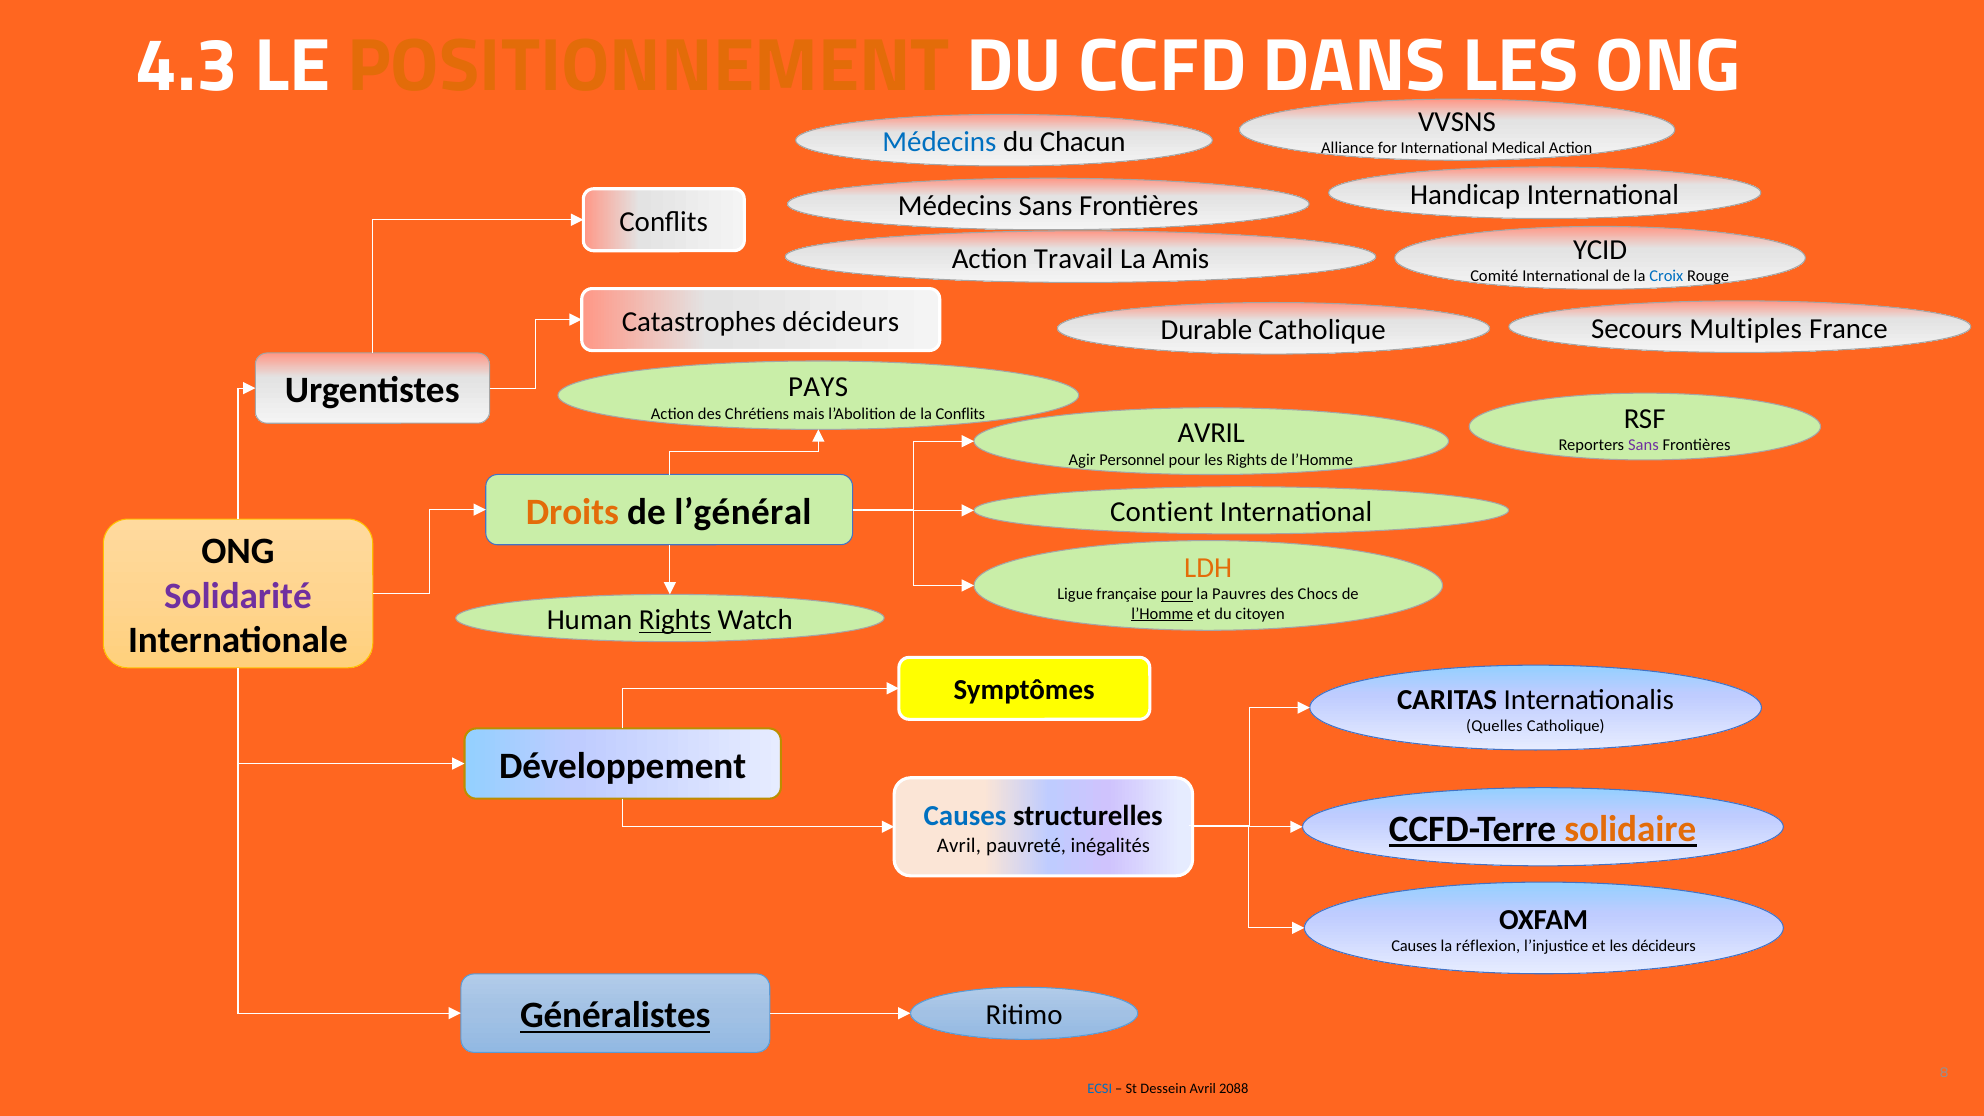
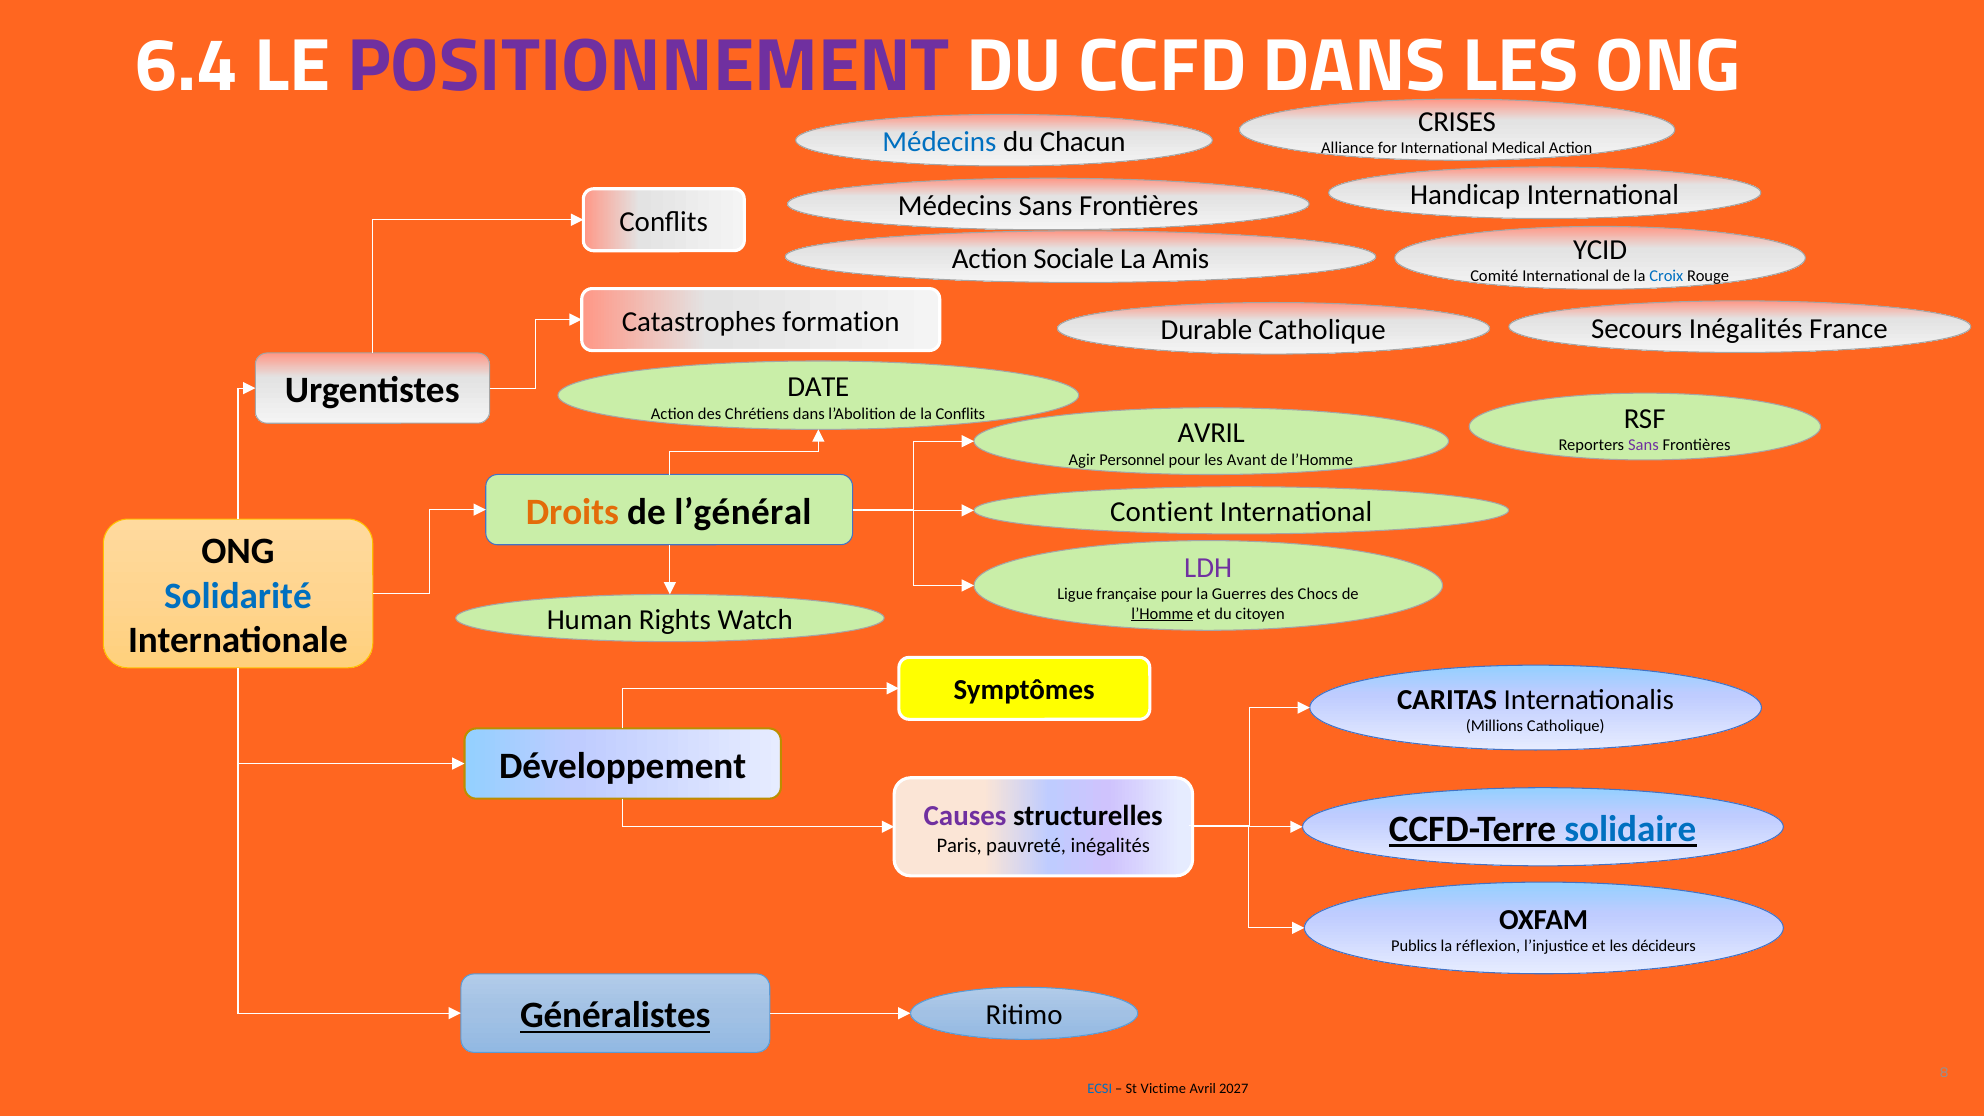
4.3: 4.3 -> 6.4 (187, 65)
POSITIONNEMENT colour: orange -> purple (648, 65)
VVSNS: VVSNS -> CRISES (1457, 122)
Travail: Travail -> Sociale (1074, 259)
Catastrophes décideurs: décideurs -> formation (841, 322)
Secours Multiples: Multiples -> Inégalités (1746, 329)
PAYS: PAYS -> DATE (818, 387)
Chrétiens mais: mais -> dans (809, 414)
les Rights: Rights -> Avant (1247, 460)
LDH colour: orange -> purple (1208, 568)
Solidarité colour: purple -> blue (238, 596)
pour underline: present -> none (1177, 594)
Pauvres: Pauvres -> Guerres (1239, 594)
Rights underline: present -> none (675, 620)
Quelles: Quelles -> Millions (1495, 726)
Causes colour: blue -> purple (965, 816)
solidaire colour: orange -> blue (1630, 829)
Avril: Avril -> Paris (959, 846)
Causes: Causes -> Publics (1414, 946)
Dessein: Dessein -> Victime (1163, 1089)
2088: 2088 -> 2027 (1234, 1089)
